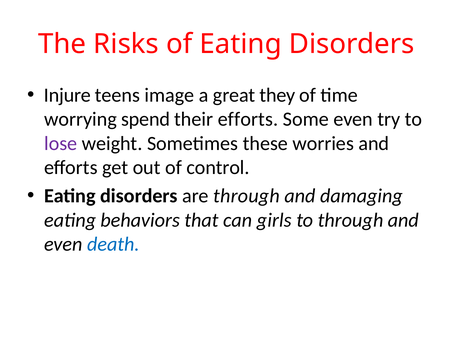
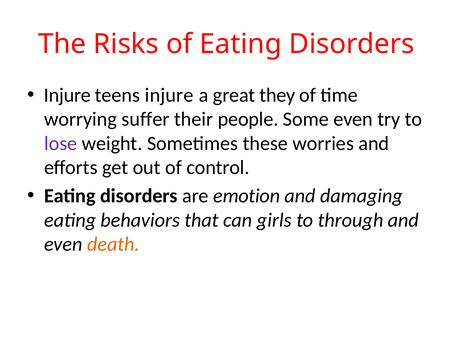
teens image: image -> injure (169, 95)
spend: spend -> suffer (146, 119)
their efforts: efforts -> people (248, 119)
are through: through -> emotion (247, 196)
death colour: blue -> orange (113, 244)
